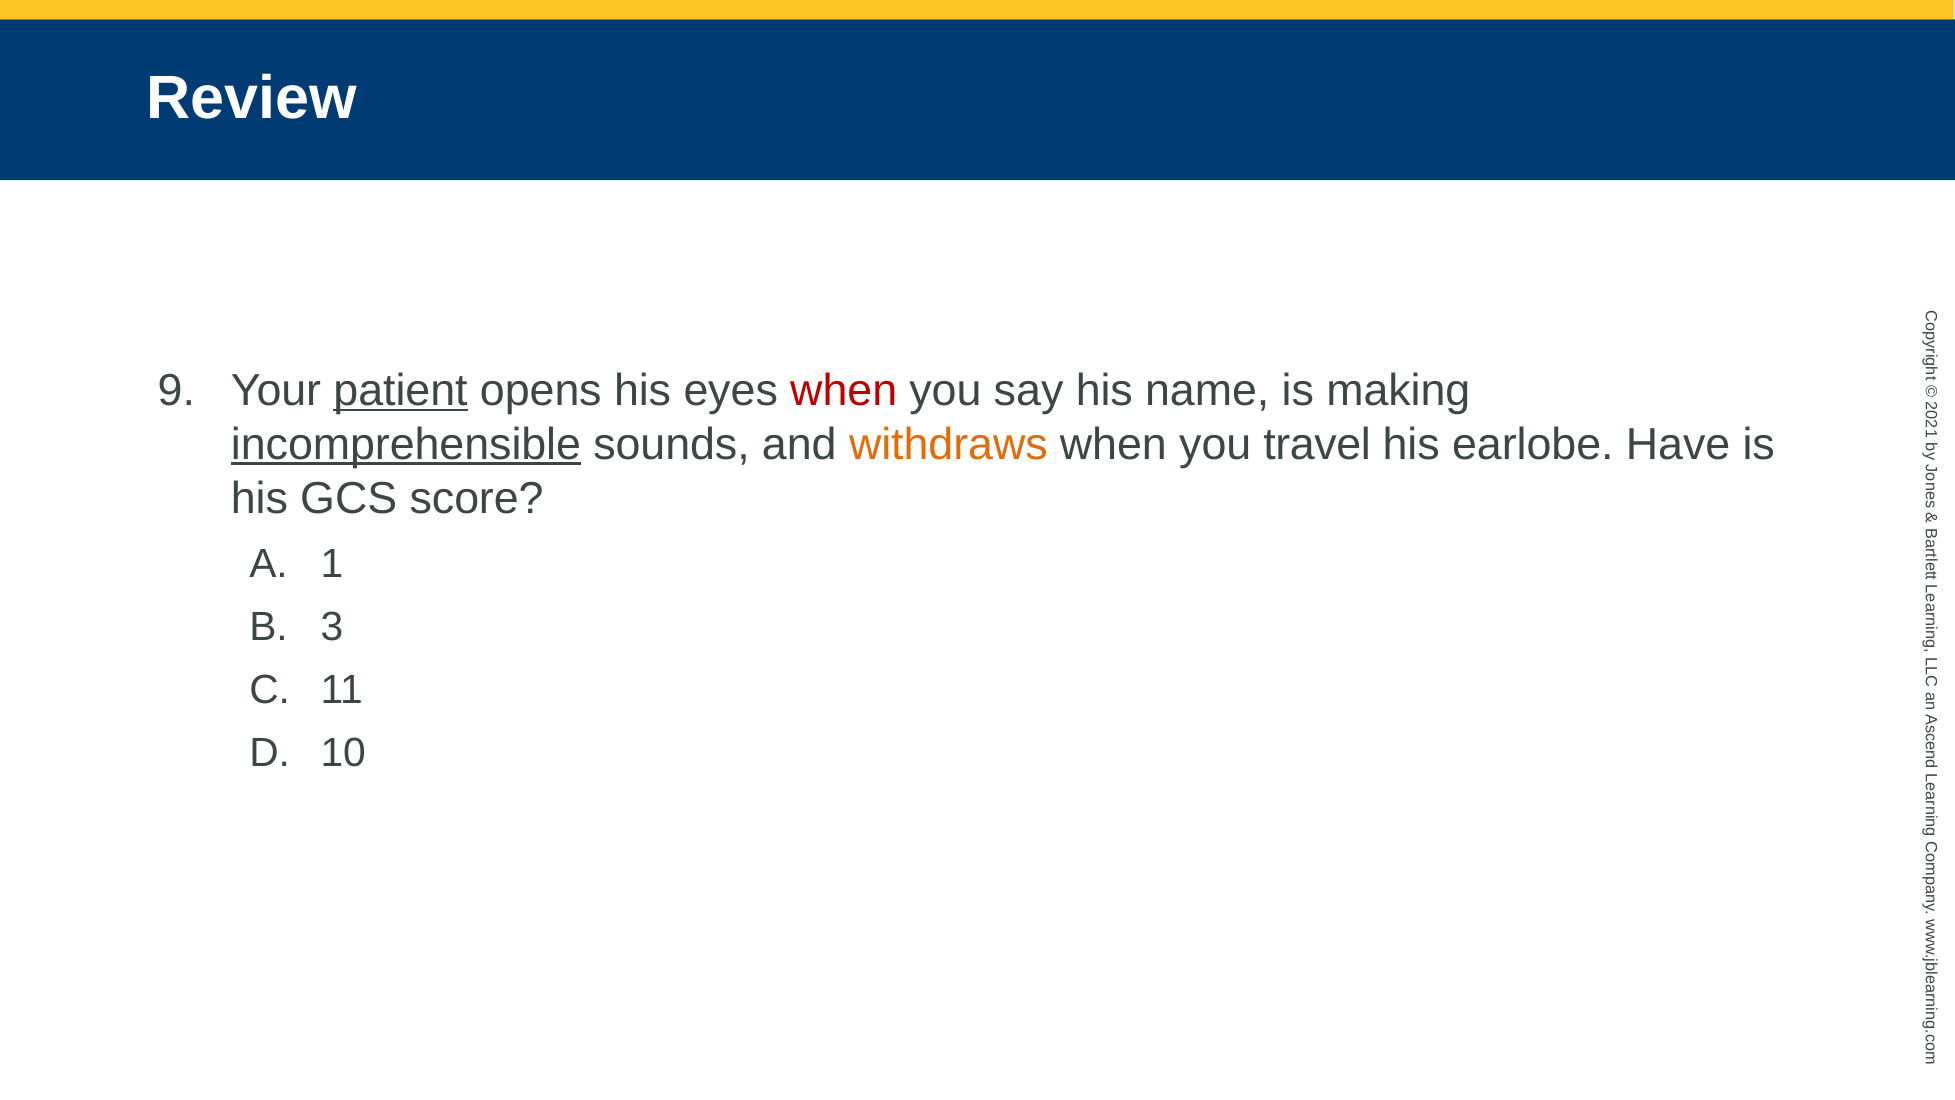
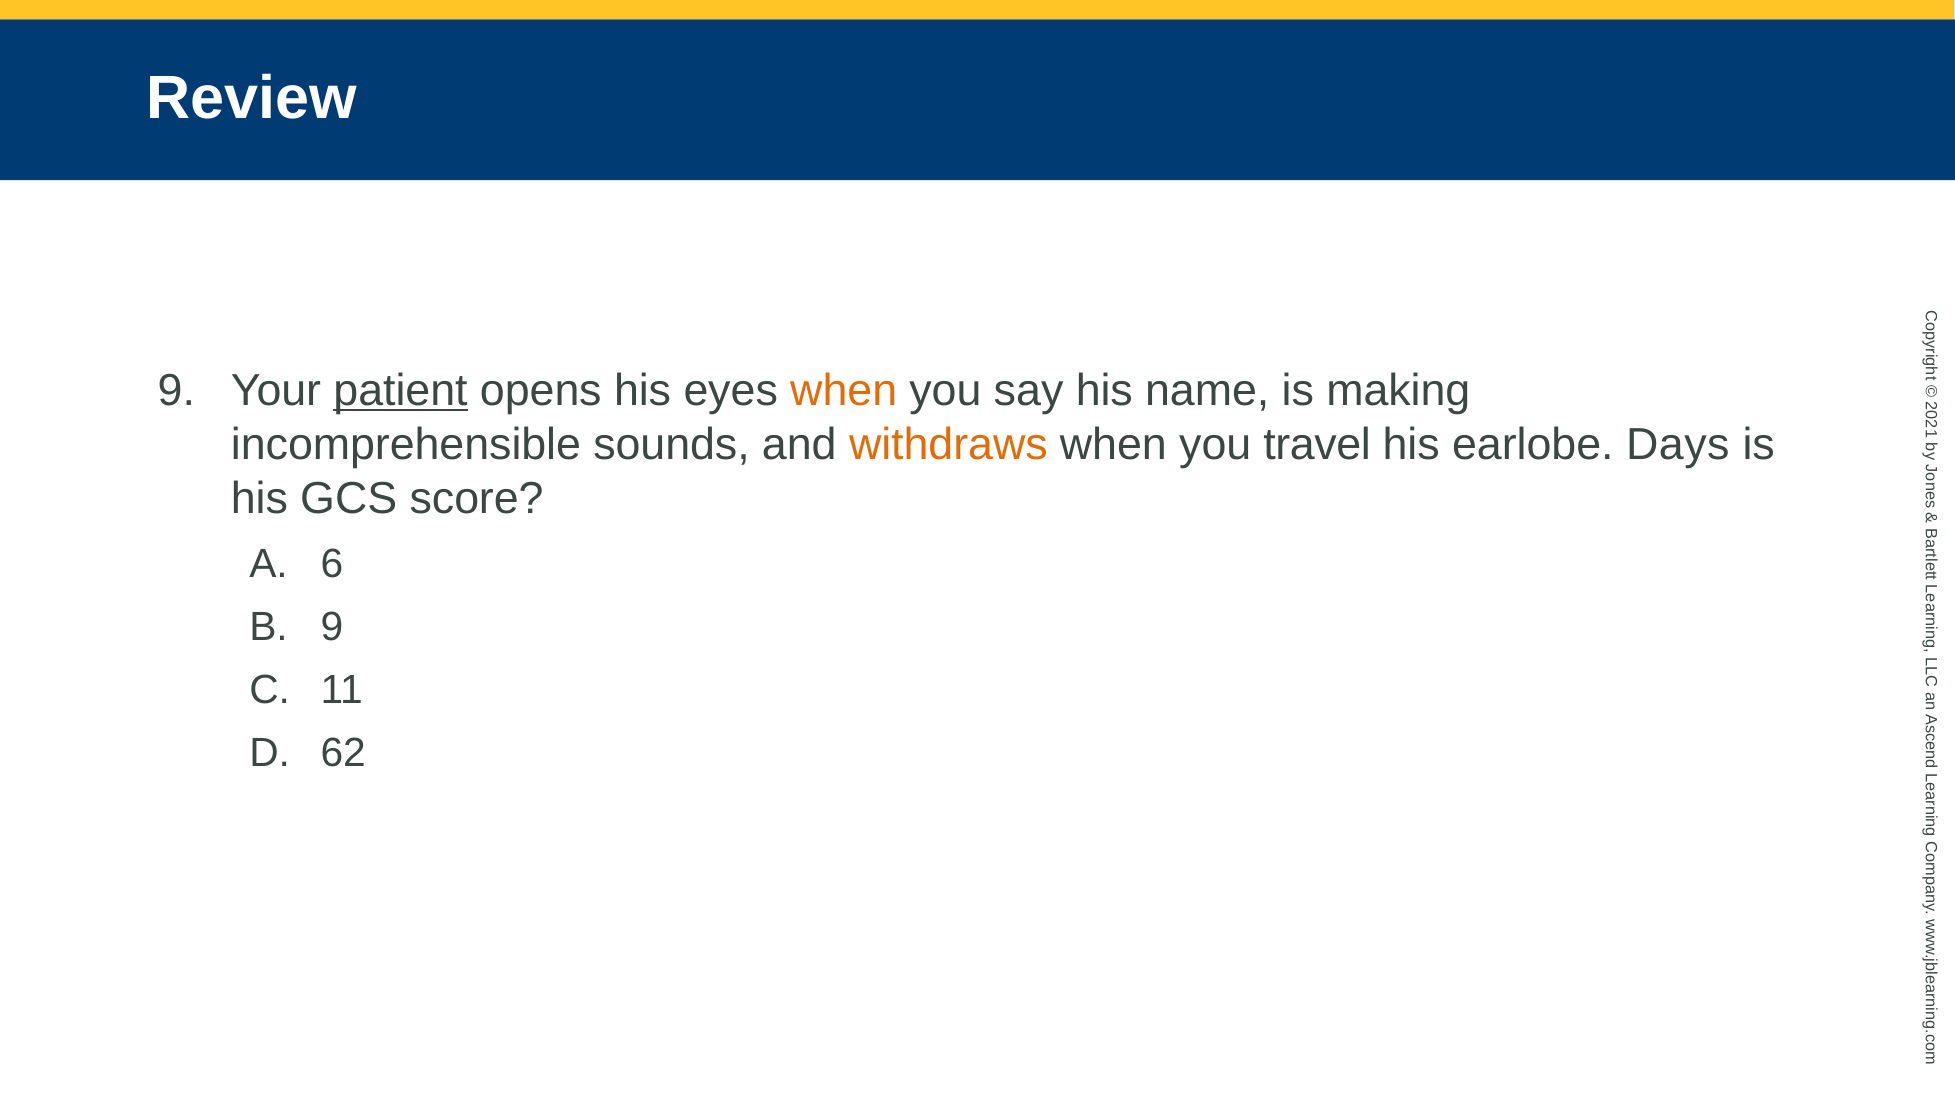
when colour: red -> orange (844, 391)
incomprehensible underline: present -> none (406, 444)
Have: Have -> Days (1678, 444)
1: 1 -> 6 (332, 563)
3: 3 -> 9 (332, 627)
10: 10 -> 62 (343, 753)
